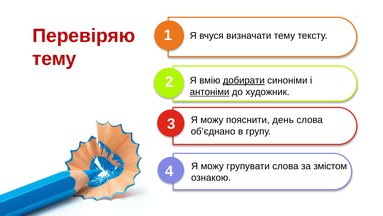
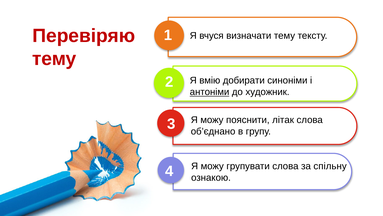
добирати underline: present -> none (244, 80)
день: день -> літак (283, 120)
змістом: змістом -> спільну (330, 166)
